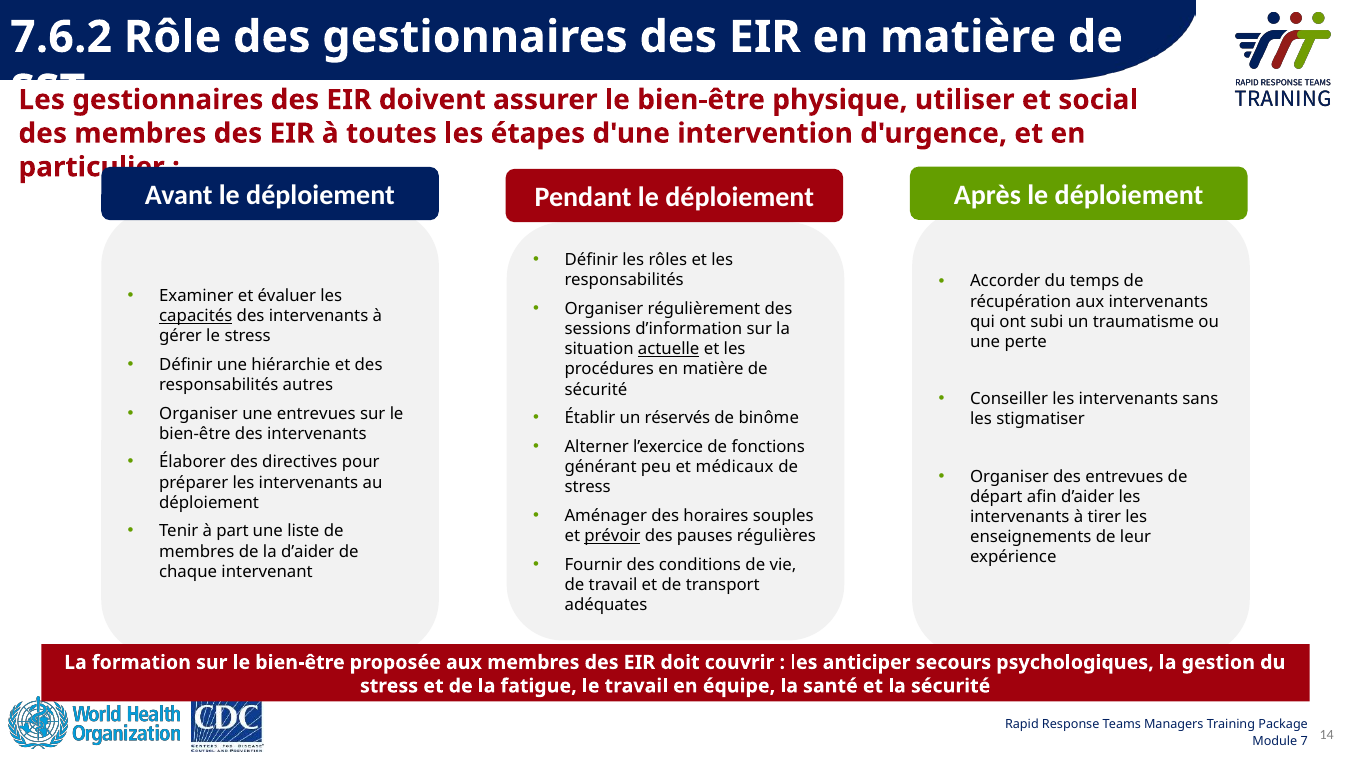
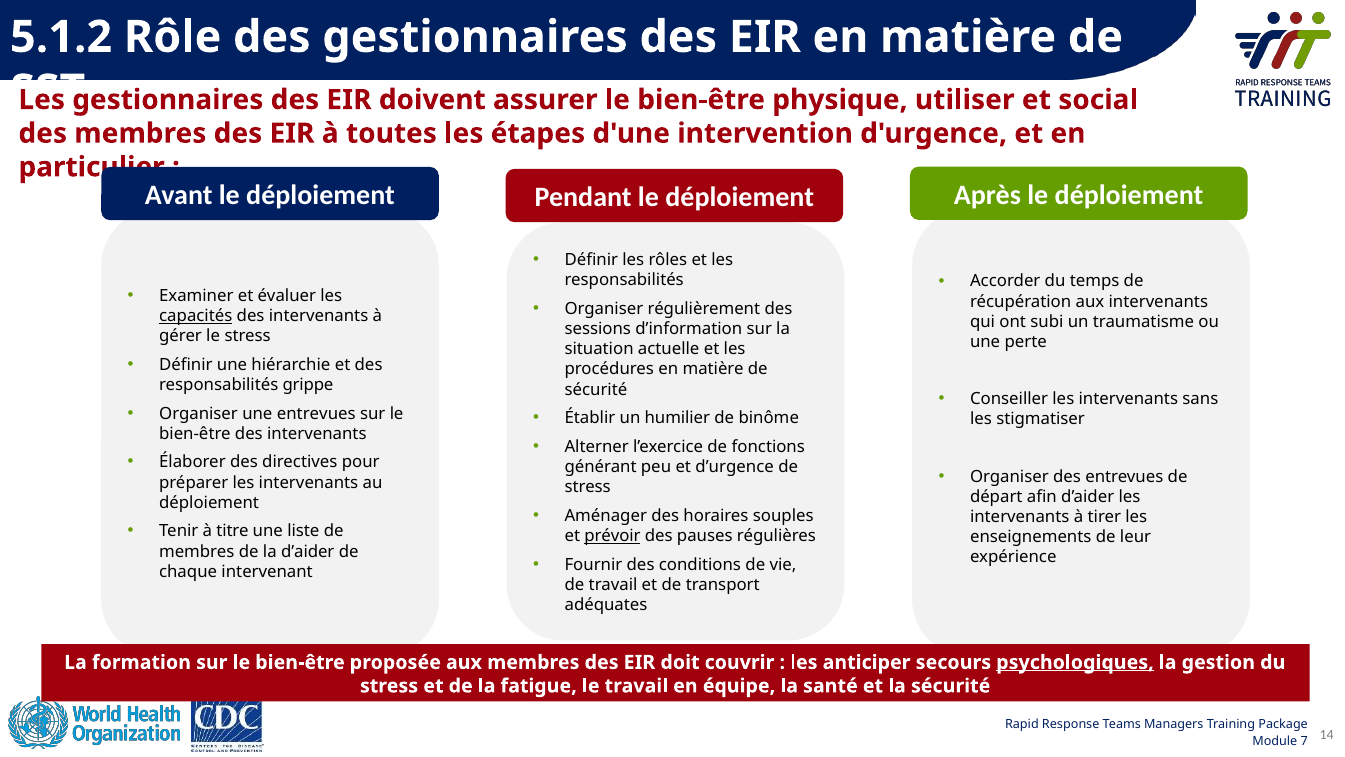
7.6.2: 7.6.2 -> 5.1.2 (61, 37)
actuelle underline: present -> none (669, 349)
autres: autres -> grippe (308, 385)
réservés: réservés -> humilier (677, 418)
médicaux: médicaux -> dʼurgence (735, 467)
part: part -> titre (233, 531)
psychologiques underline: none -> present (1075, 662)
